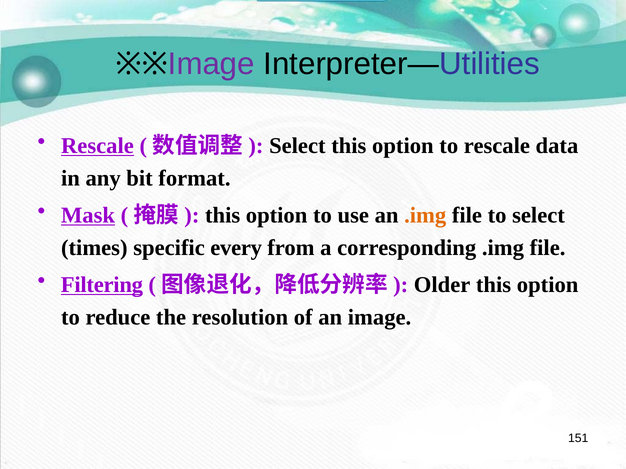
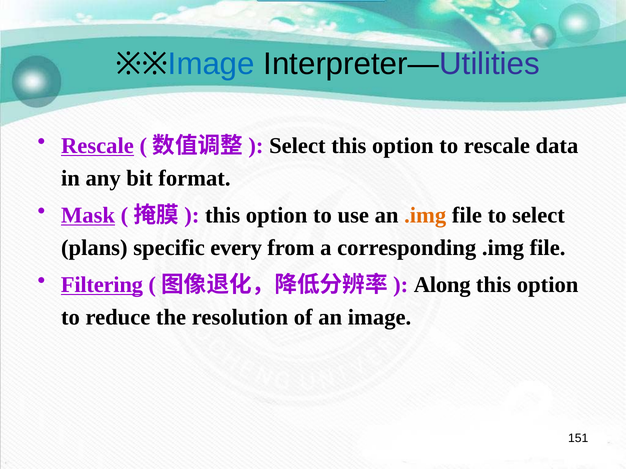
Image colour: purple -> blue (211, 64)
times: times -> plans (94, 248)
Older: Older -> Along (442, 285)
